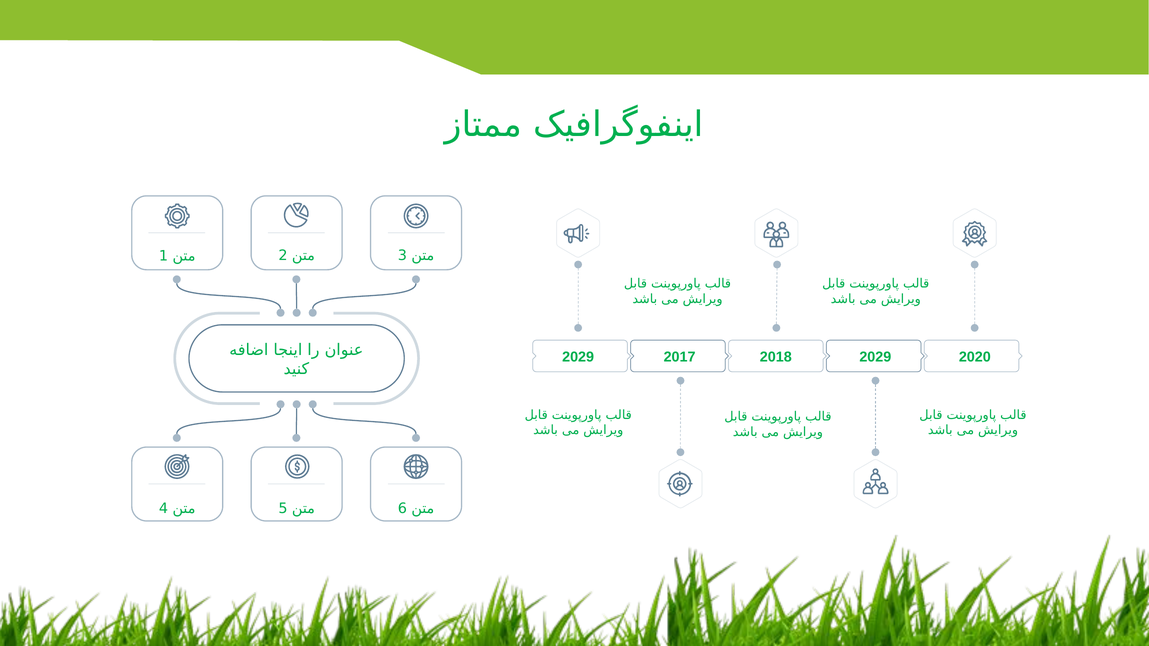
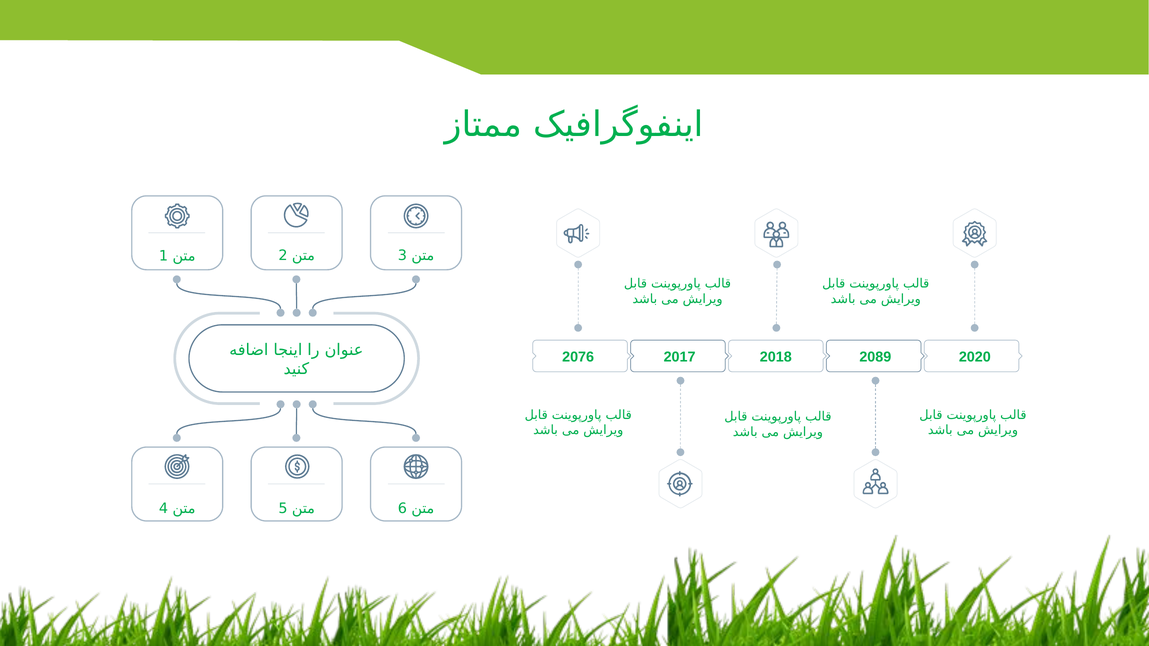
2029: 2029 -> 2076 (578, 357)
2018 2029: 2029 -> 2089 (875, 357)
